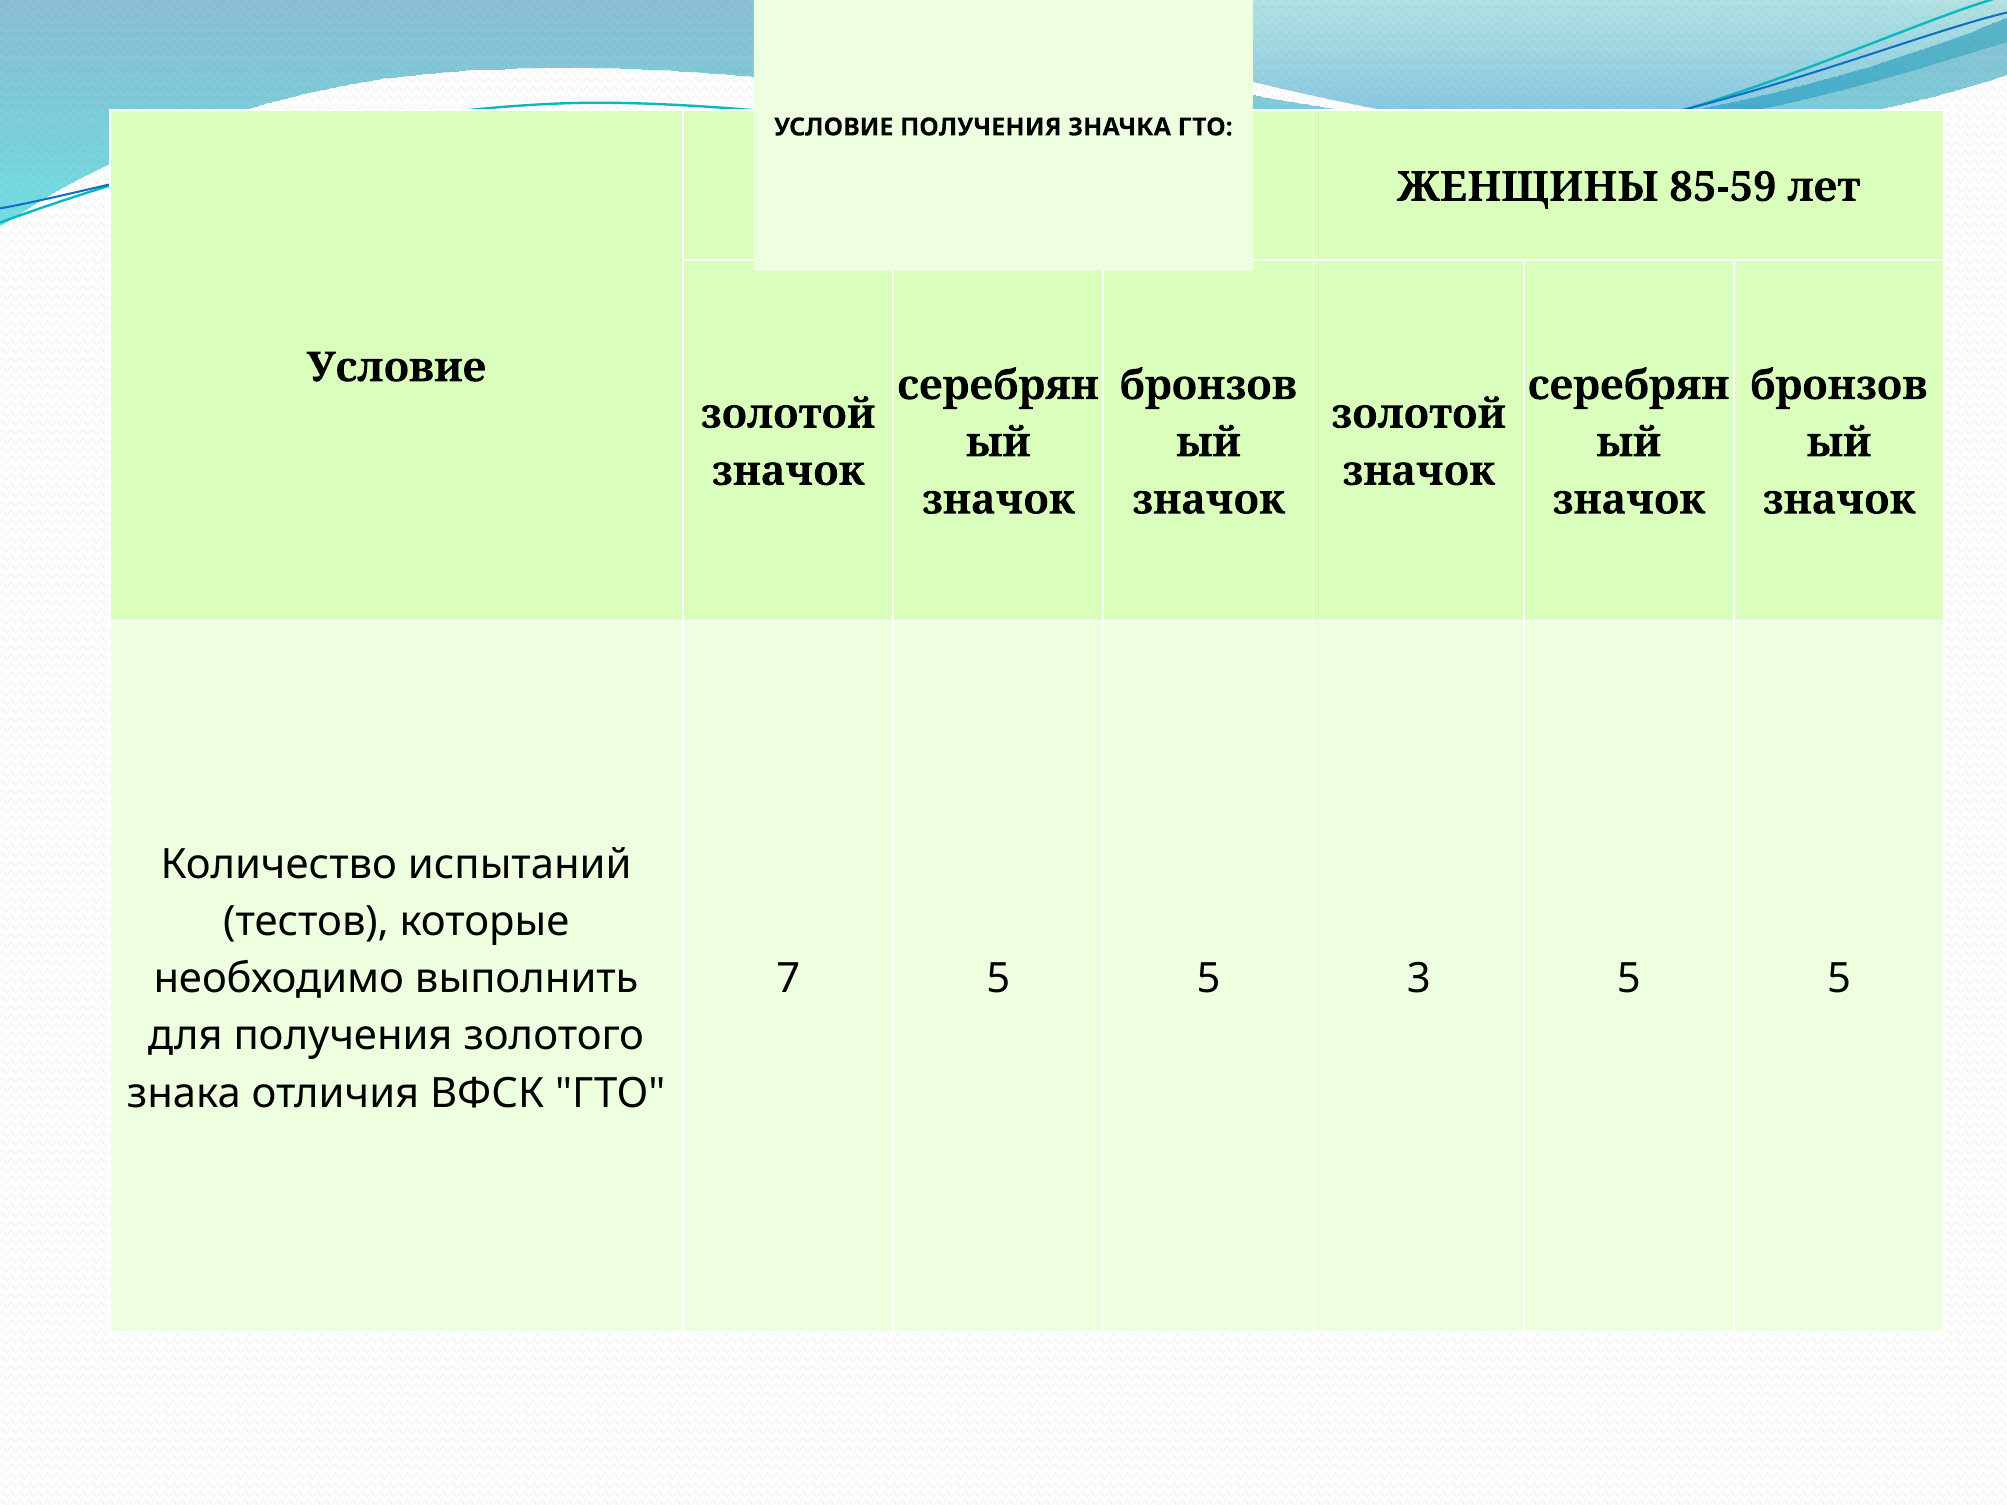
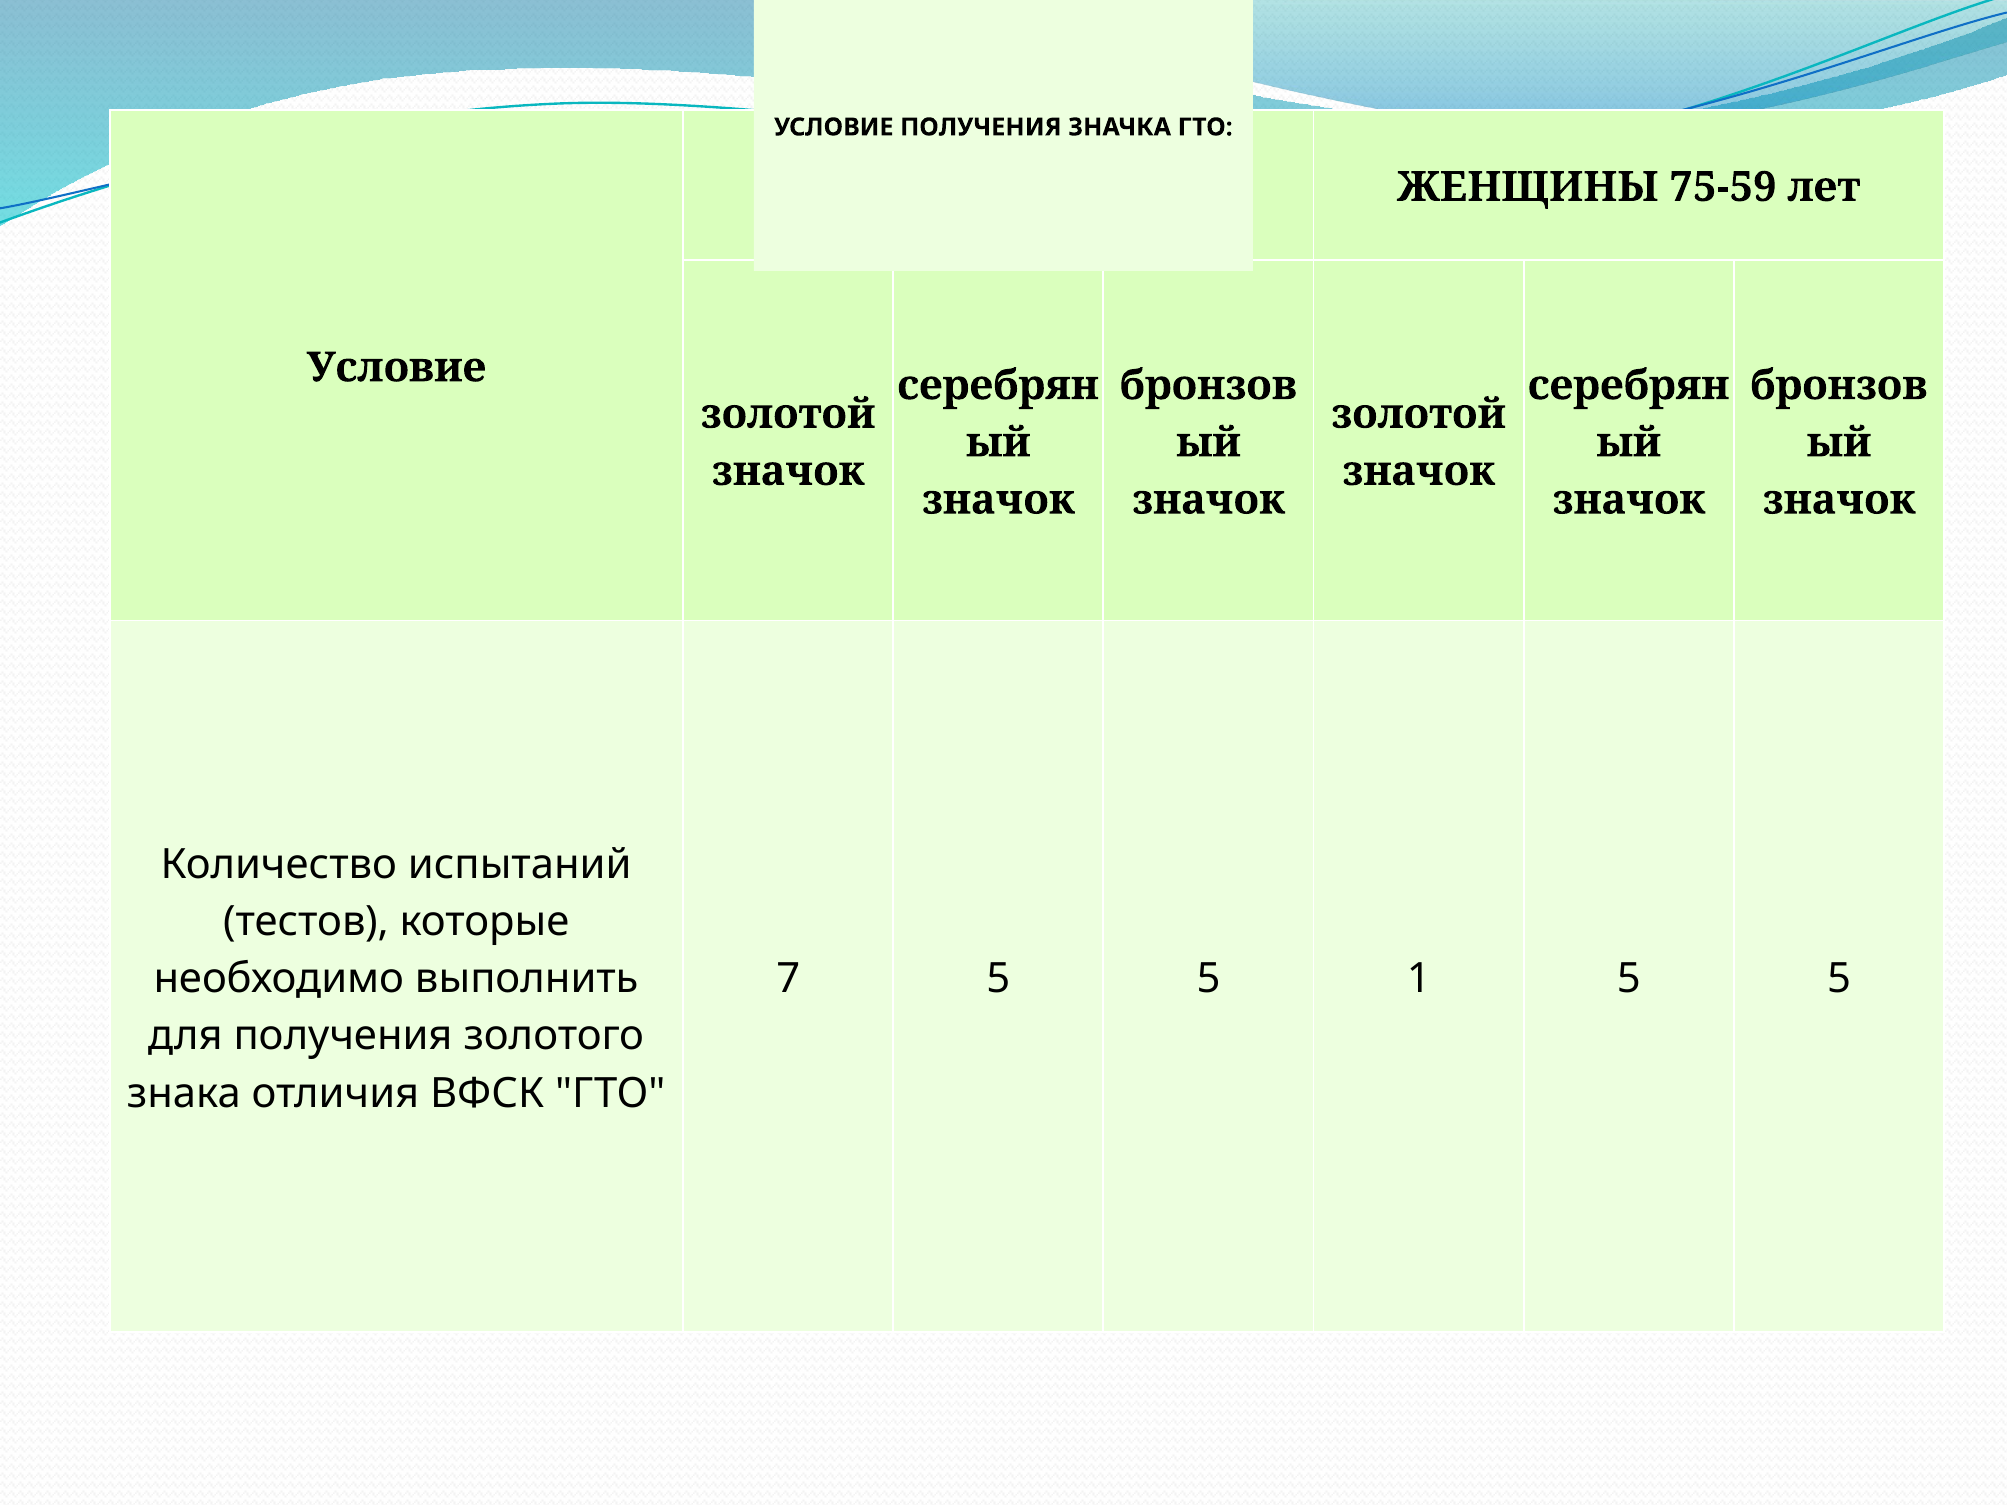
85-59: 85-59 -> 75-59 (1723, 187)
5 3: 3 -> 1 (1419, 979)
